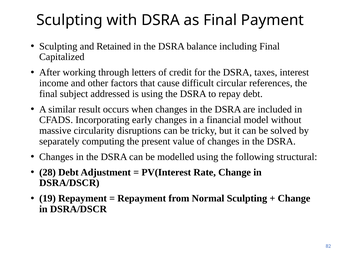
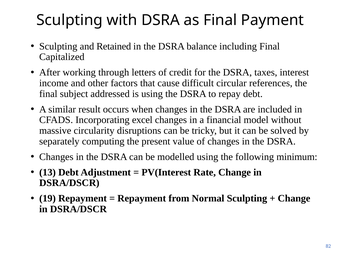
early: early -> excel (142, 120)
structural: structural -> minimum (297, 157)
28: 28 -> 13 (48, 173)
